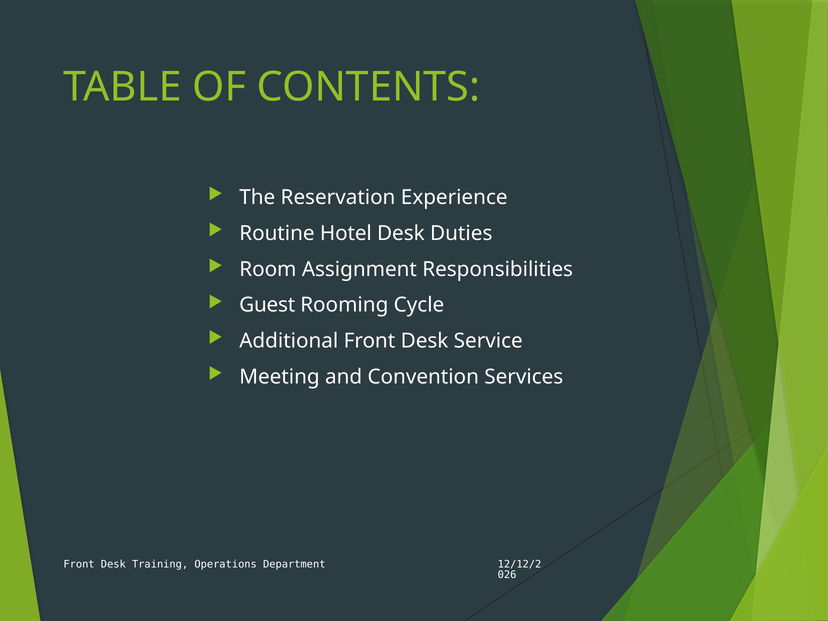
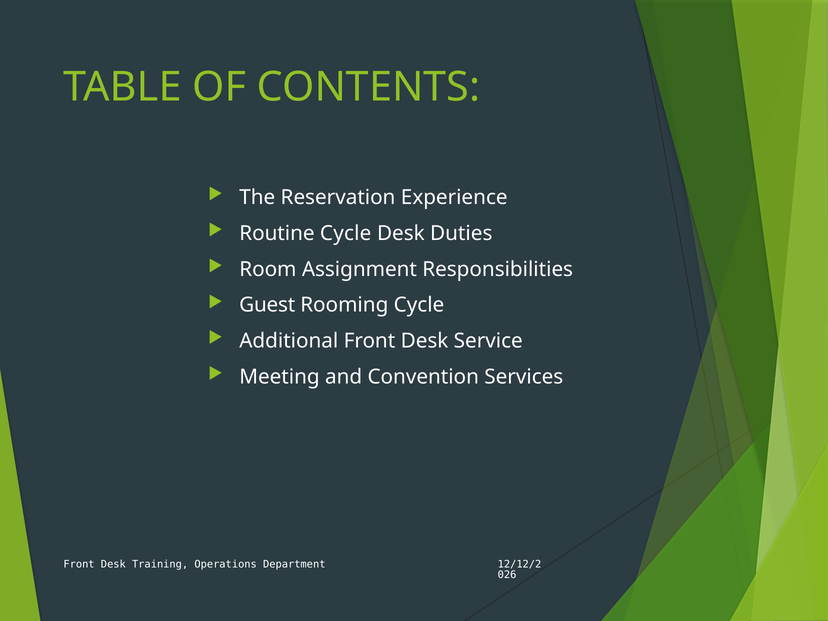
Routine Hotel: Hotel -> Cycle (346, 233)
